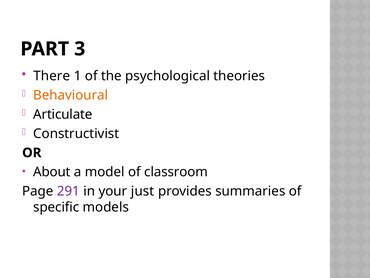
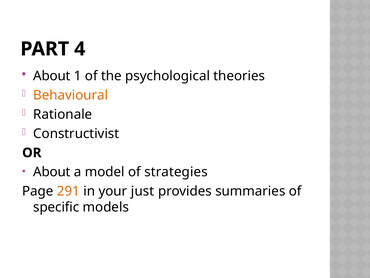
3: 3 -> 4 (80, 49)
There: There -> About (52, 76)
Articulate: Articulate -> Rationale (63, 114)
classroom: classroom -> strategies (176, 172)
291 colour: purple -> orange (68, 191)
